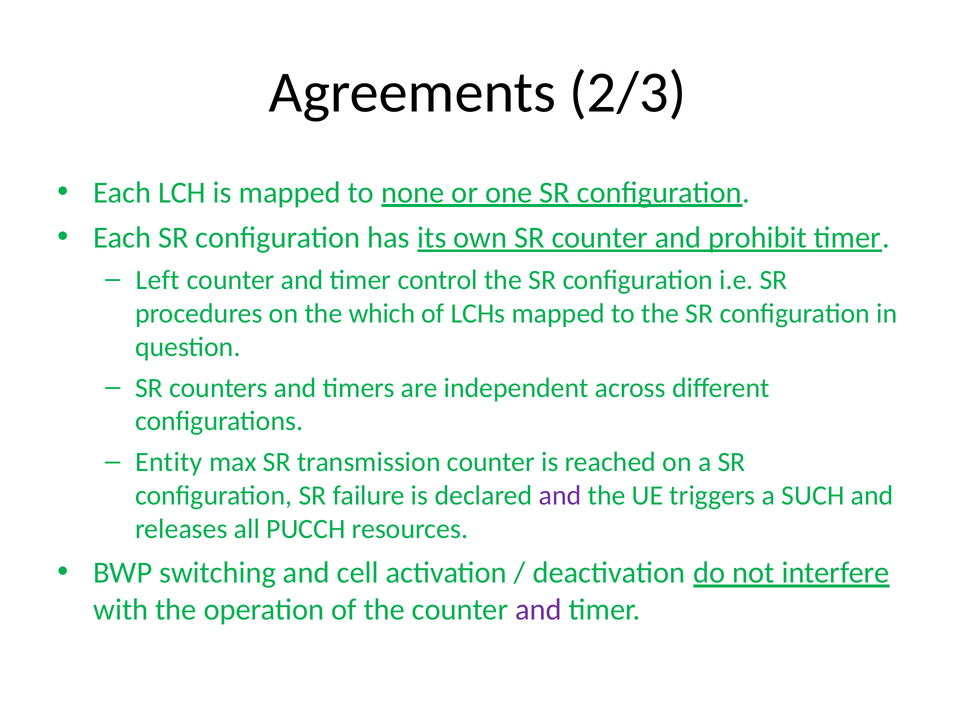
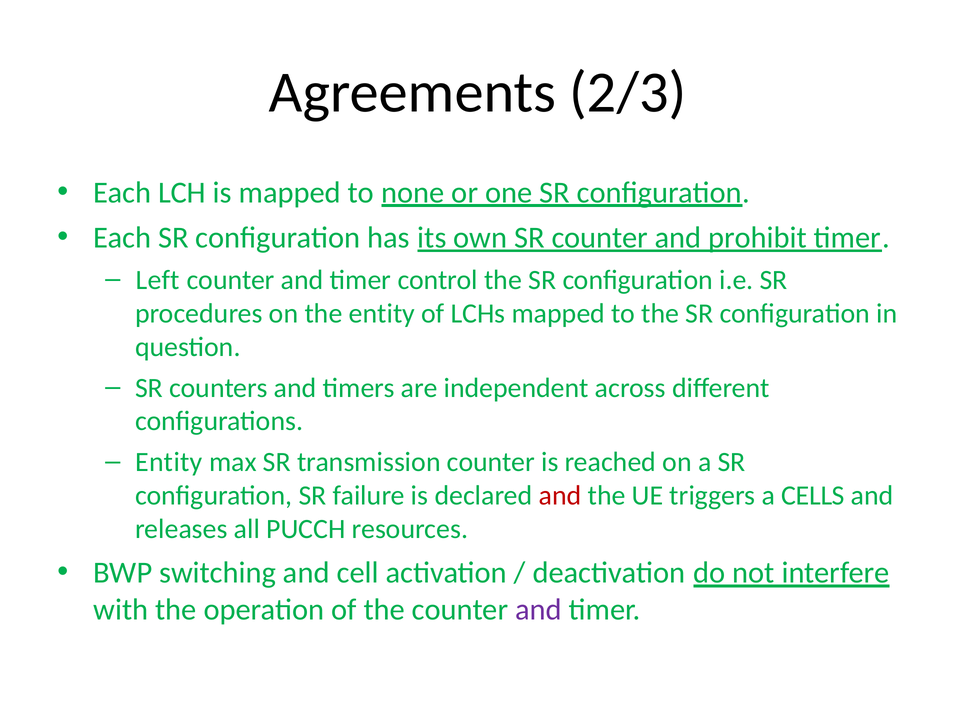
the which: which -> entity (382, 313)
and colour: purple -> red (560, 496)
SUCH: SUCH -> CELLS (813, 496)
